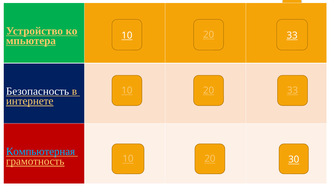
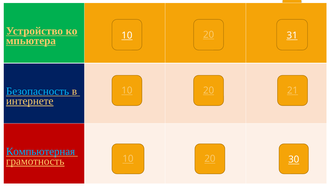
33: 33 -> 31 (292, 35)
Безопасность colour: white -> light blue (38, 91)
33: 33 -> 21 (293, 90)
